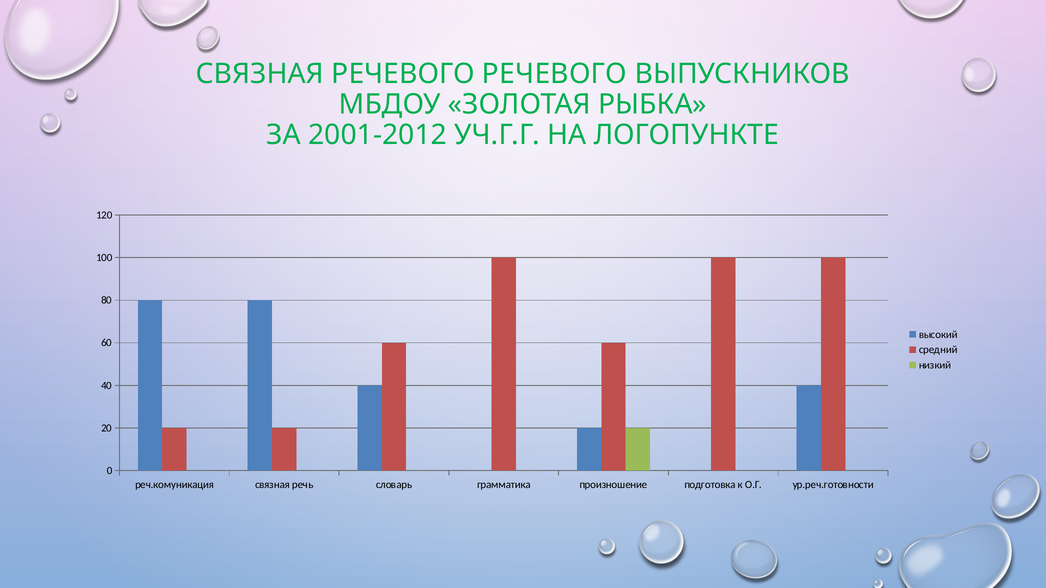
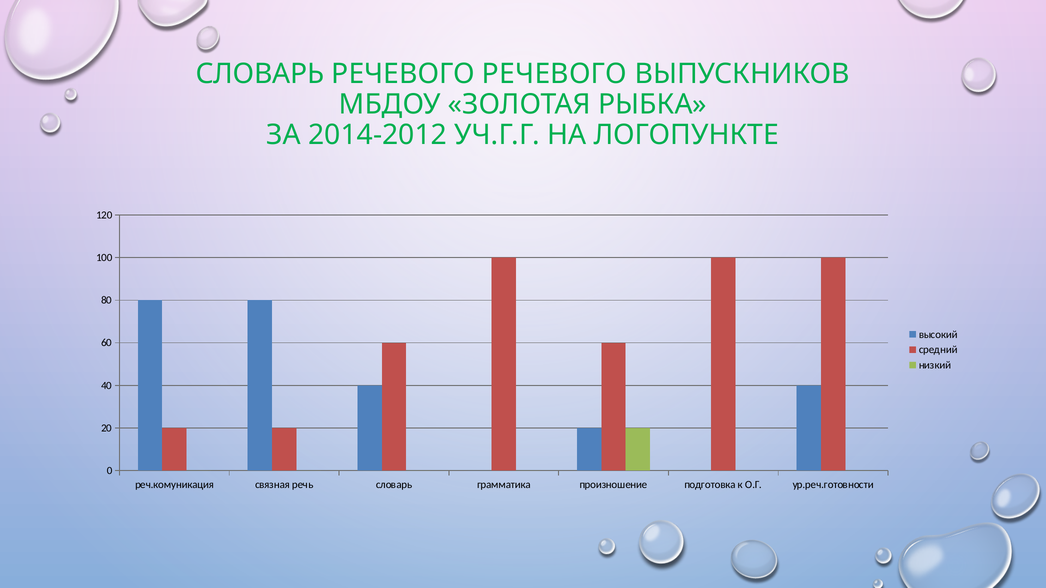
СВЯЗНАЯ: СВЯЗНАЯ -> СЛОВАРЬ (260, 74)
2001-2012: 2001-2012 -> 2014-2012 (378, 135)
